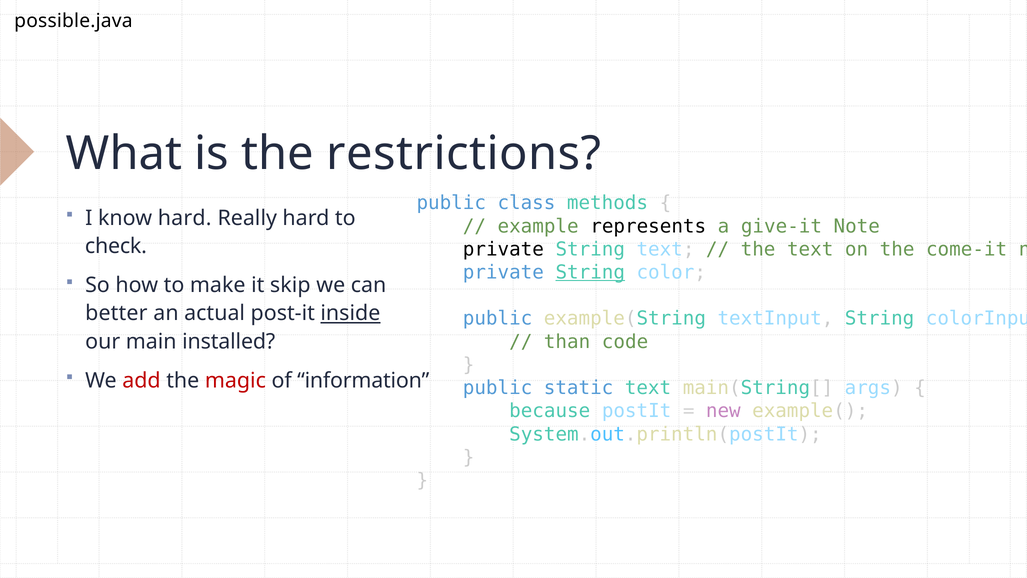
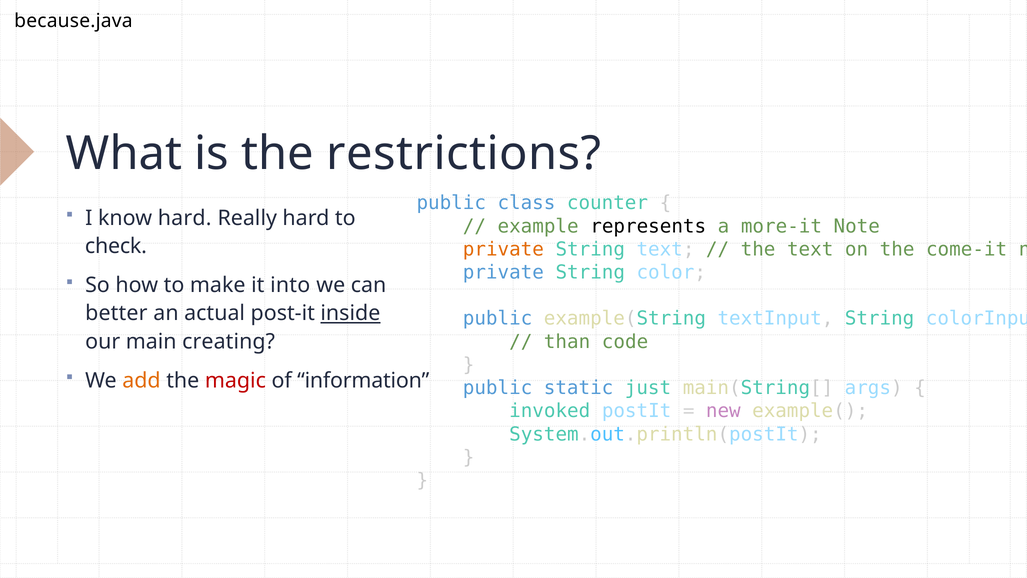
possible.java: possible.java -> because.java (73, 21)
methods: methods -> counter (607, 203)
give-it: give-it -> more-it (781, 226)
private colour: black -> orange (503, 249)
String underline: present -> none (590, 272)
skip: skip -> into (290, 285)
installed: installed -> creating (229, 341)
add colour: red -> orange (141, 380)
static text: text -> just (648, 388)
because: because -> invoked (550, 411)
